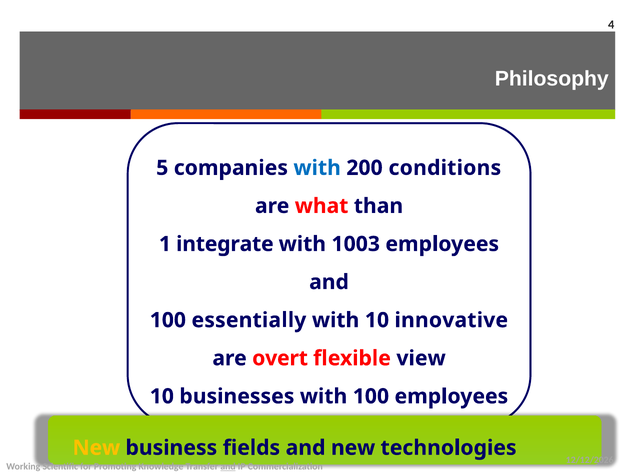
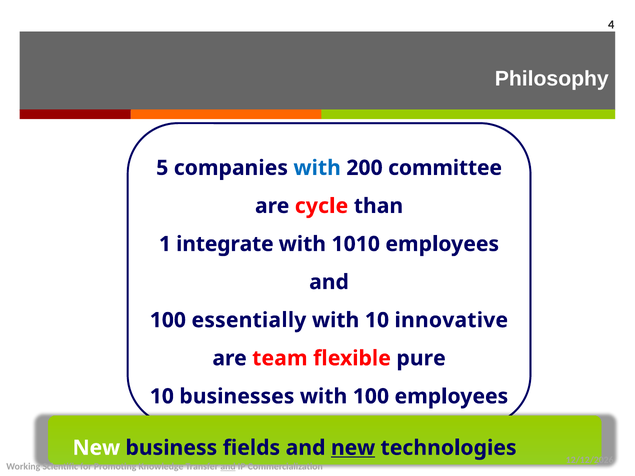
conditions: conditions -> committee (445, 168)
what: what -> cycle (321, 206)
1003: 1003 -> 1010 (356, 244)
overt: overt -> team (280, 358)
view: view -> pure (421, 358)
New colour: yellow -> white (96, 448)
new underline: none -> present (353, 448)
